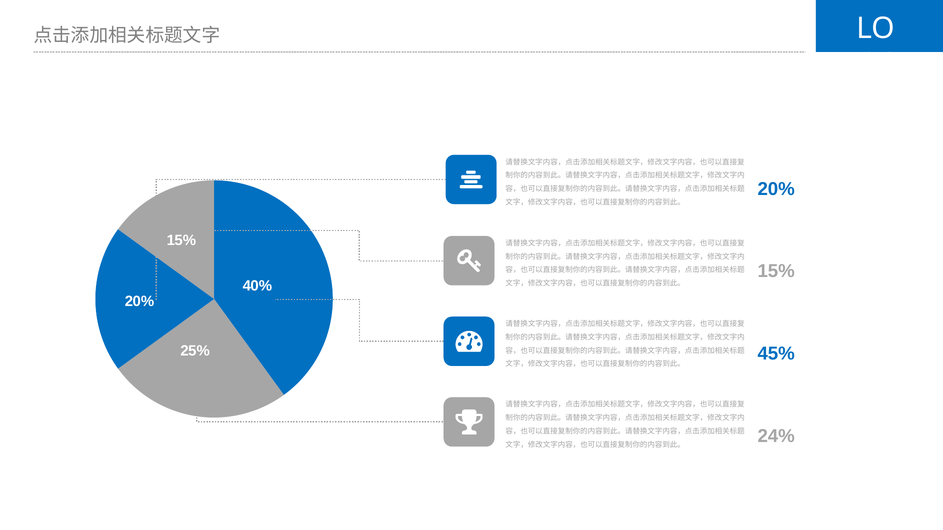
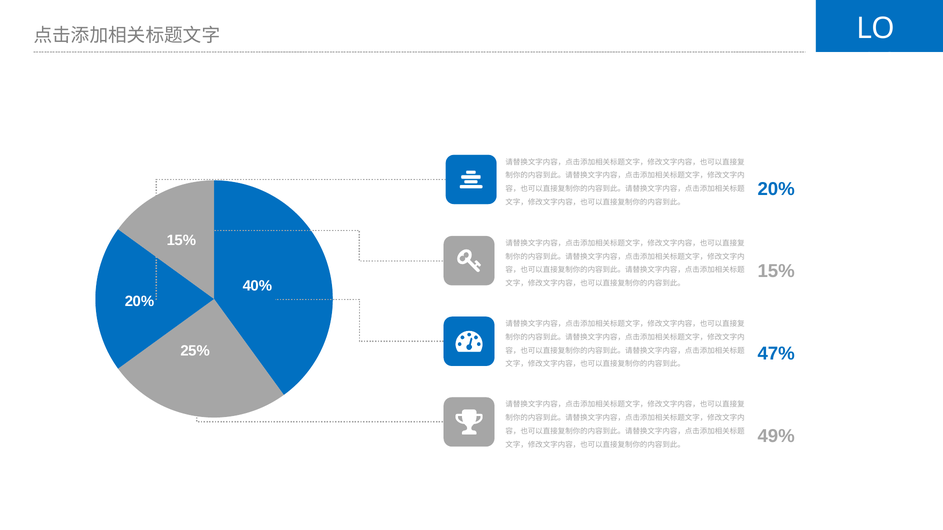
45%: 45% -> 47% (776, 354)
24%: 24% -> 49% (776, 437)
